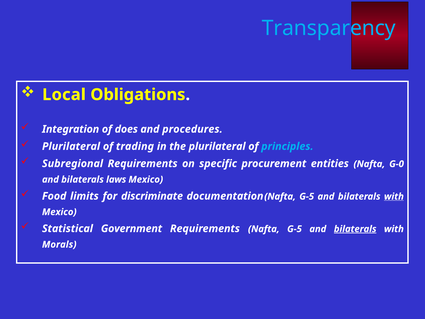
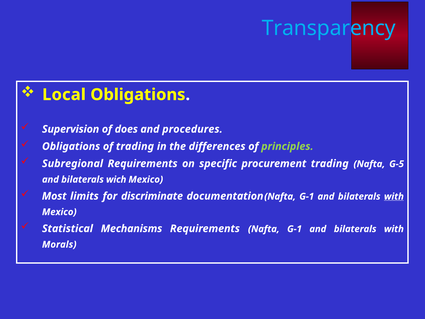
Integration: Integration -> Supervision (71, 129)
Plurilateral: Plurilateral -> Obligations (71, 146)
the plurilateral: plurilateral -> differences (217, 146)
principles colour: light blue -> light green (287, 146)
procurement entities: entities -> trading (330, 163)
G-0: G-0 -> G-5 (397, 164)
laws: laws -> wich (116, 179)
Food: Food -> Most (54, 196)
G-5: G-5 -> G-1 (307, 196)
Government: Government -> Mechanisms (132, 228)
Nafta G-5: G-5 -> G-1 (294, 229)
bilaterals underline: present -> none (355, 229)
